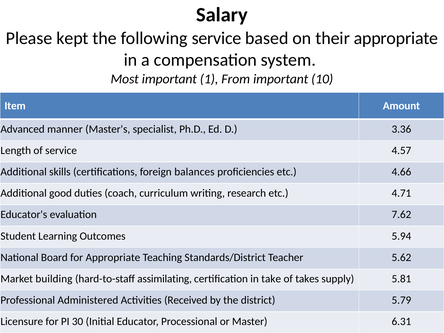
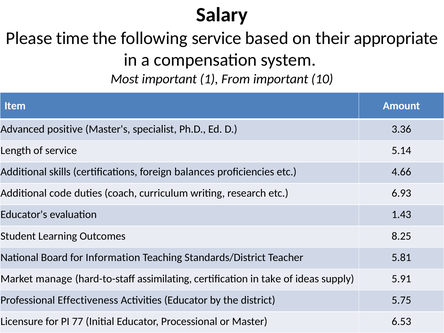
kept: kept -> time (73, 38)
manner: manner -> positive (65, 129)
4.57: 4.57 -> 5.14 (401, 150)
good: good -> code (60, 193)
4.71: 4.71 -> 6.93 (401, 193)
7.62: 7.62 -> 1.43 (401, 215)
5.94: 5.94 -> 8.25 (401, 236)
for Appropriate: Appropriate -> Information (113, 257)
5.62: 5.62 -> 5.81 (401, 257)
building: building -> manage (54, 279)
takes: takes -> ideas (307, 279)
5.81: 5.81 -> 5.91 (401, 279)
Administered: Administered -> Effectiveness (88, 300)
Activities Received: Received -> Educator (186, 300)
5.79: 5.79 -> 5.75 (401, 300)
30: 30 -> 77 (78, 322)
6.31: 6.31 -> 6.53 (401, 322)
